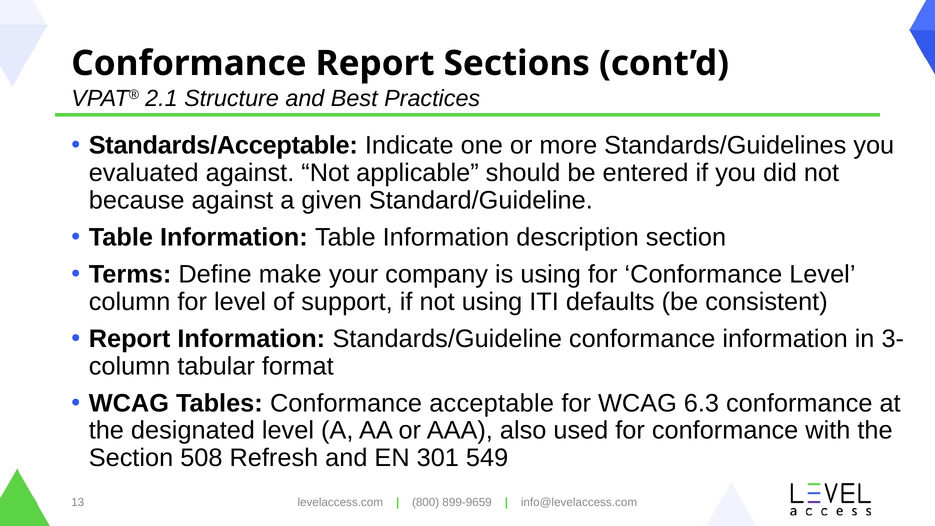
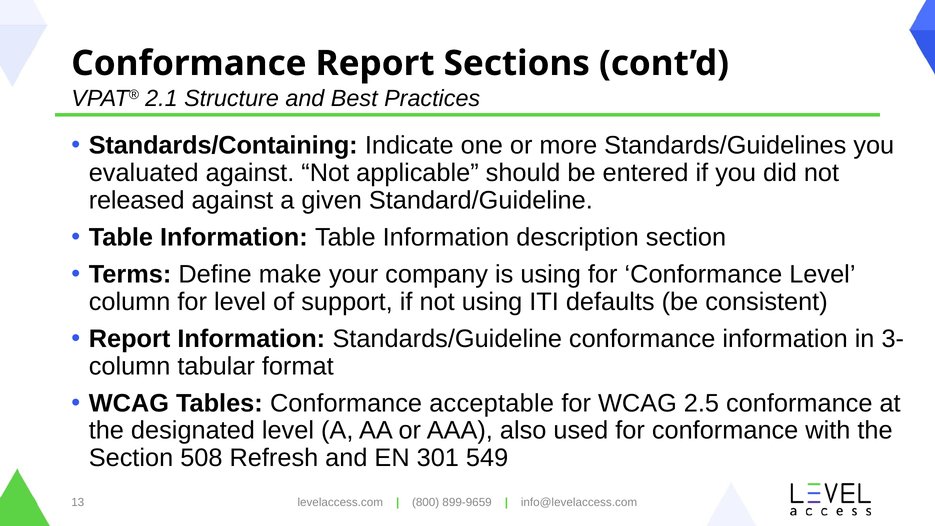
Standards/Acceptable: Standards/Acceptable -> Standards/Containing (223, 146)
because: because -> released (137, 200)
6.3: 6.3 -> 2.5 (701, 403)
